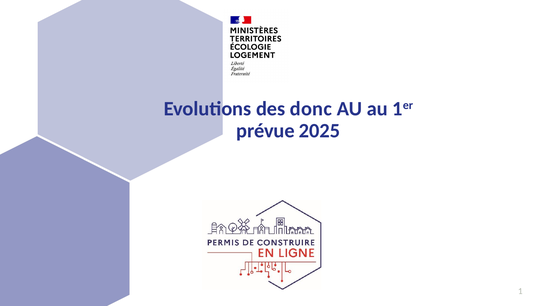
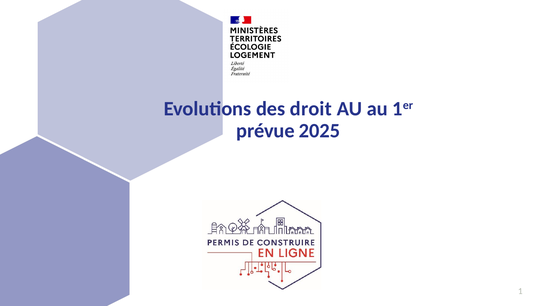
donc: donc -> droit (311, 109)
